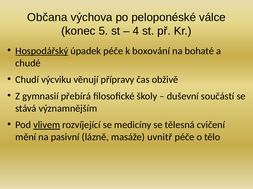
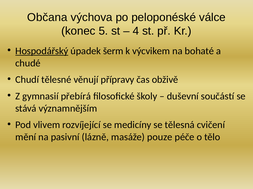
úpadek péče: péče -> šerm (113, 51)
boxování: boxování -> výcvikem (151, 51)
výcviku: výcviku -> tělesné (56, 80)
vlivem underline: present -> none (47, 125)
uvnitř: uvnitř -> pouze (160, 138)
